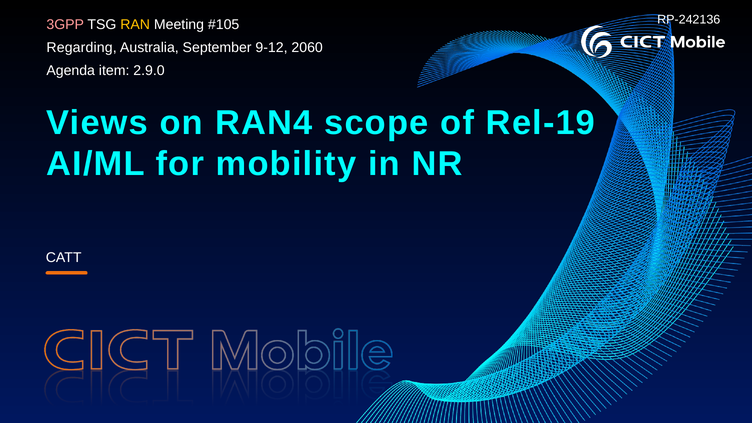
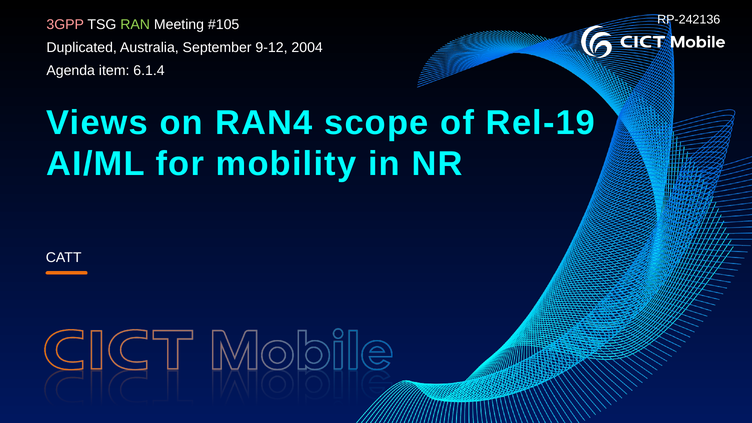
RAN colour: yellow -> light green (135, 25)
Regarding: Regarding -> Duplicated (82, 48)
2060: 2060 -> 2004 (307, 48)
2.9.0: 2.9.0 -> 6.1.4 (149, 71)
